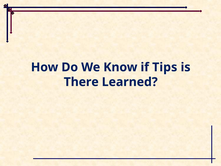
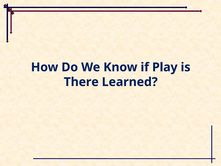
Tips: Tips -> Play (165, 67)
